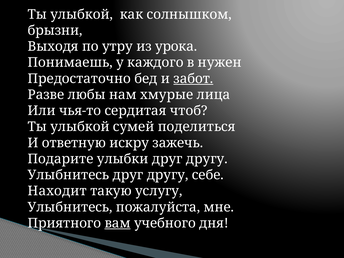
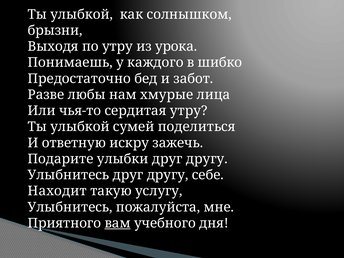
нужен: нужен -> шибко (220, 63)
забот underline: present -> none (193, 79)
сердитая чтоб: чтоб -> утру (189, 111)
